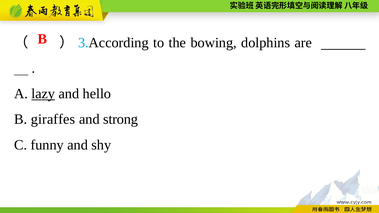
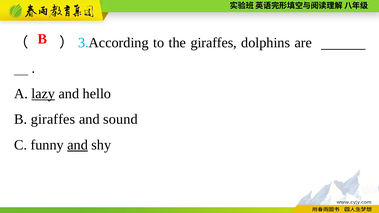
the bowing: bowing -> giraffes (214, 43)
strong: strong -> sound (120, 119)
and underline: none -> present (78, 145)
